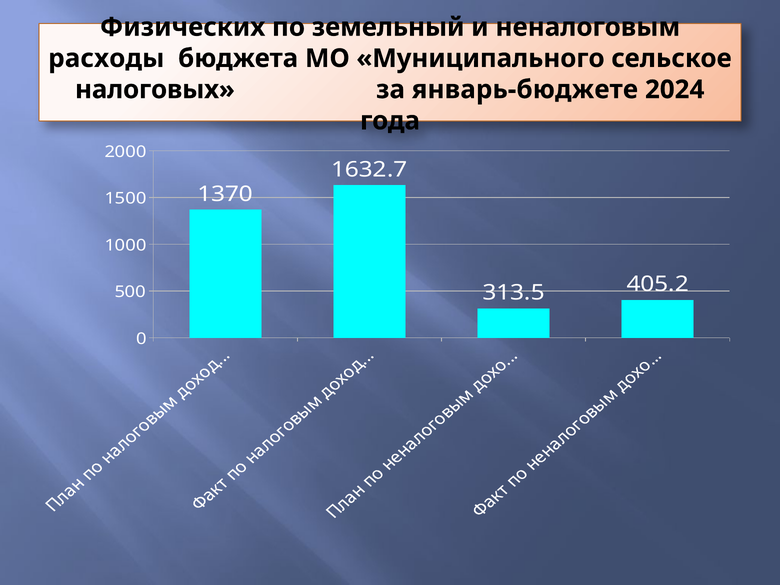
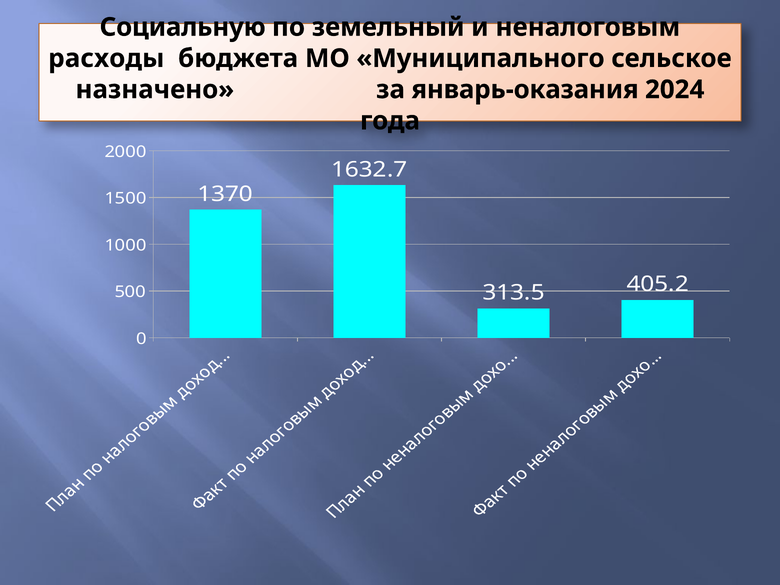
Физических: Физических -> Социальную (183, 27)
налоговых: налоговых -> назначено (155, 90)
январь-бюджете: январь-бюджете -> январь-оказания (525, 90)
